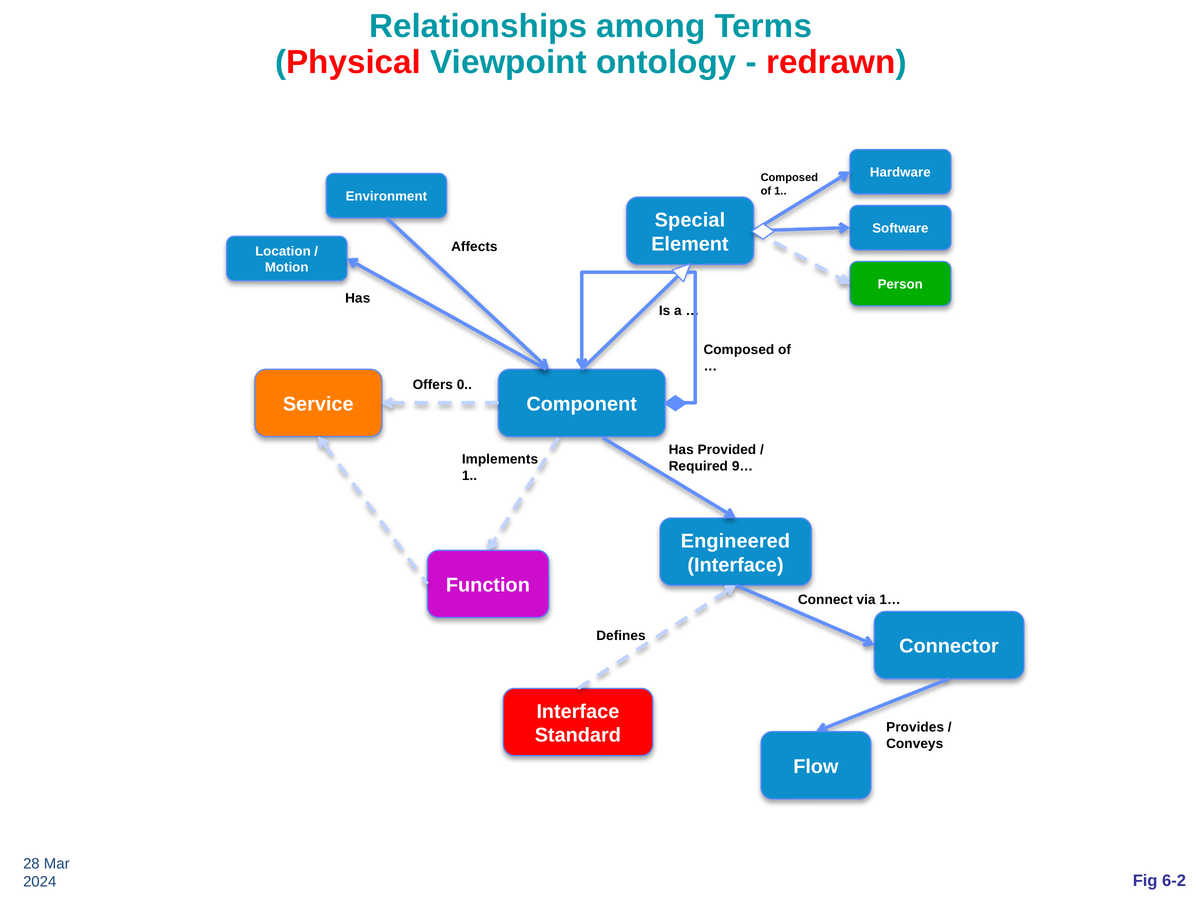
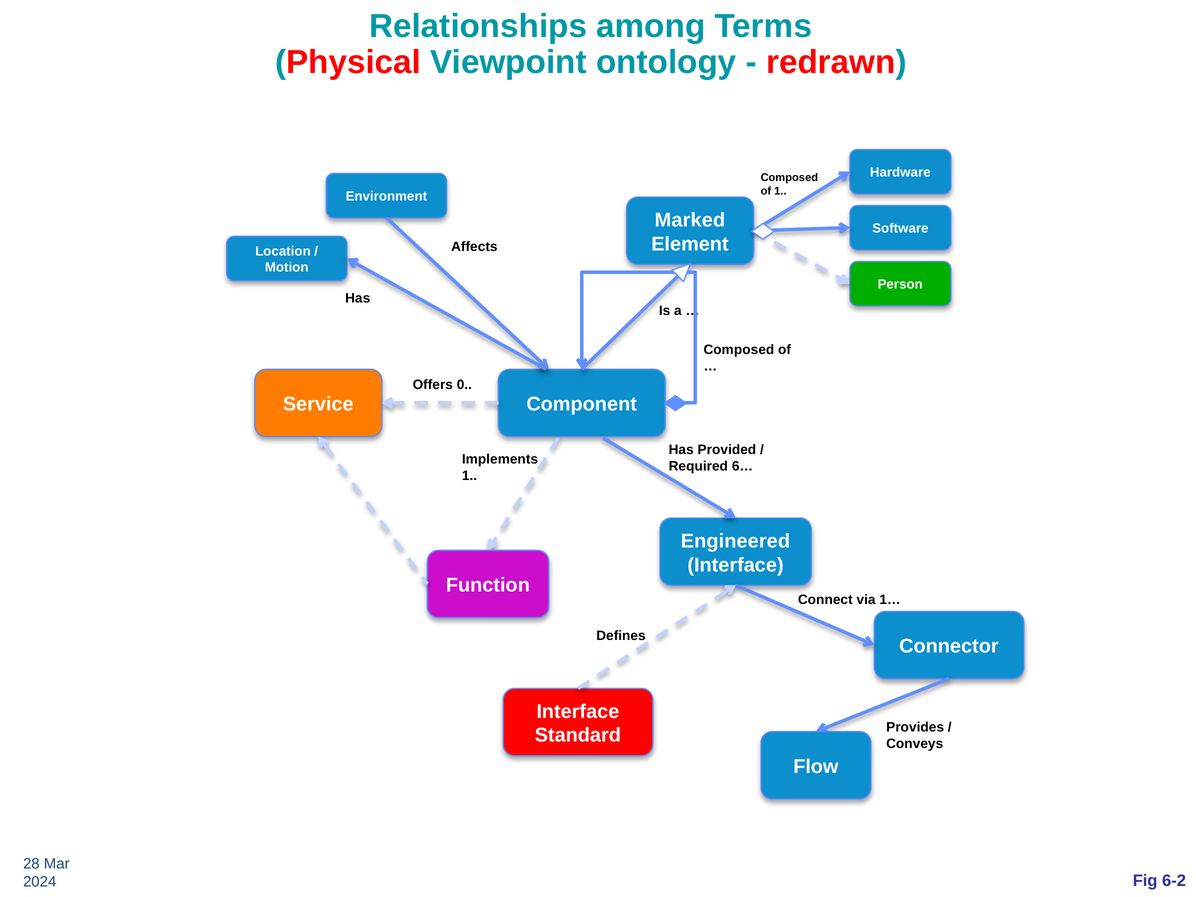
Special: Special -> Marked (690, 220)
9…: 9… -> 6… (742, 466)
